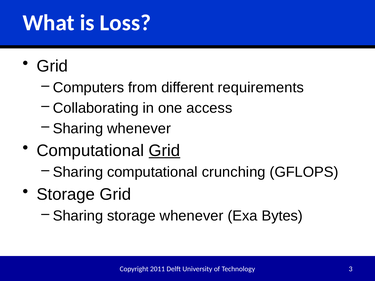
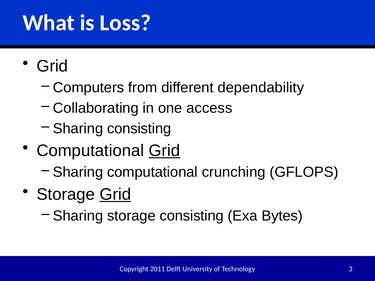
requirements: requirements -> dependability (261, 88)
Sharing whenever: whenever -> consisting (139, 129)
Grid underline: none -> present (115, 195)
storage whenever: whenever -> consisting (192, 216)
